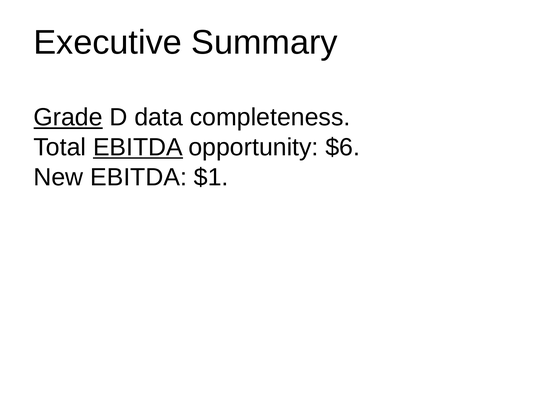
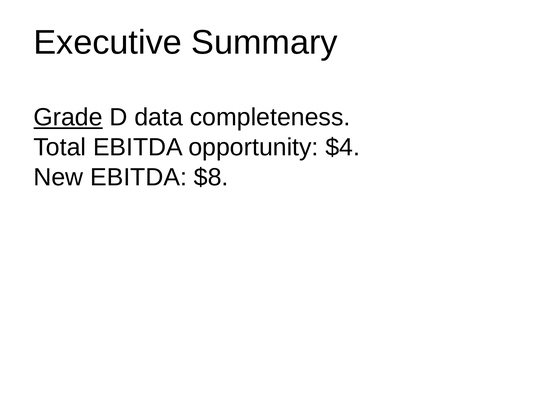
EBITDA underline: present -> none (138, 147)
$6: $6 -> $4 (343, 147)
$1: $1 -> $8 (211, 177)
